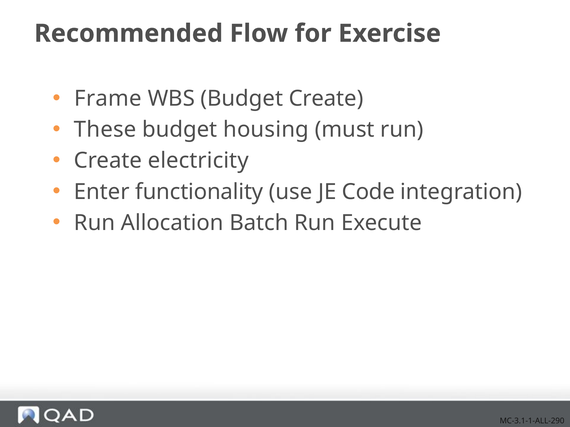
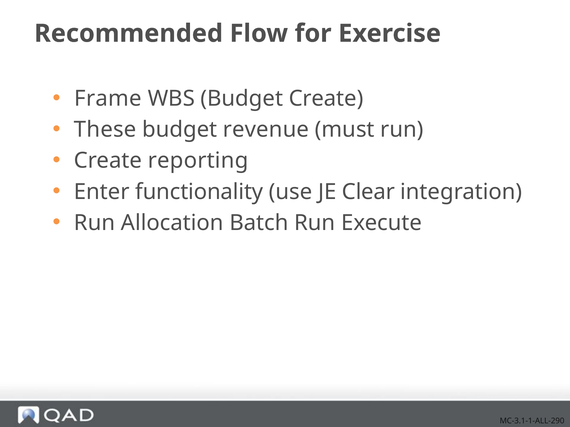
housing: housing -> revenue (266, 130)
electricity: electricity -> reporting (198, 161)
Code: Code -> Clear (368, 192)
